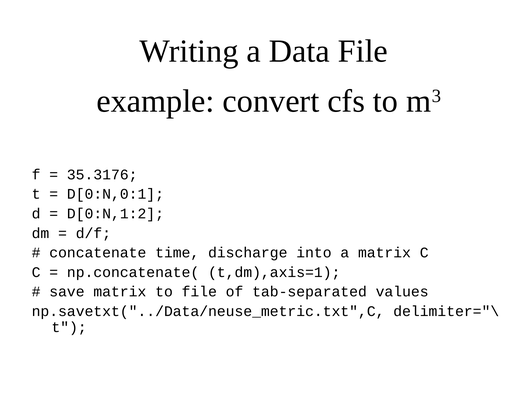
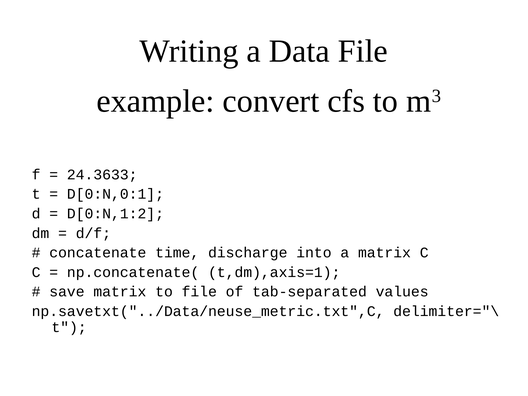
35.3176: 35.3176 -> 24.3633 (102, 175)
